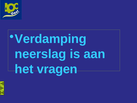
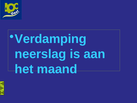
vragen: vragen -> maand (57, 69)
